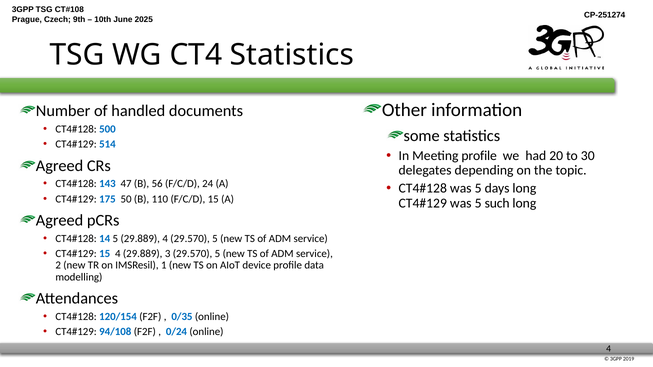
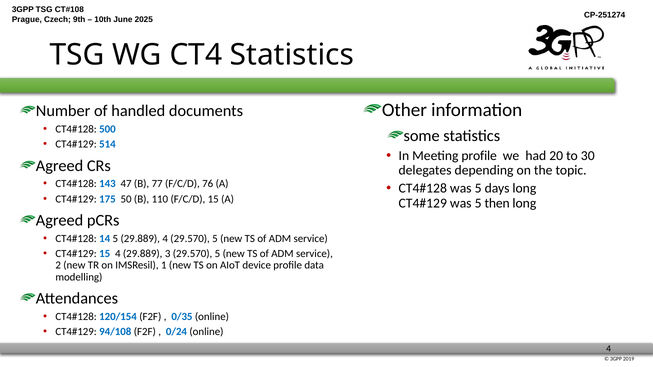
56: 56 -> 77 (157, 184)
24: 24 -> 76 (208, 184)
such: such -> then (497, 203)
